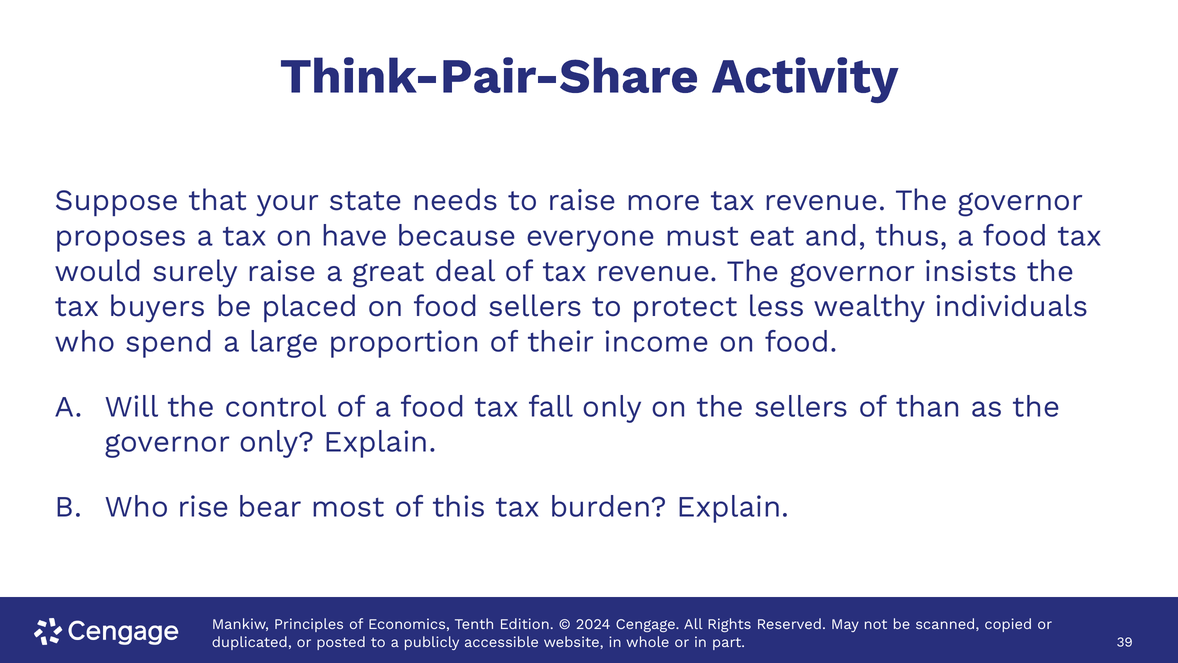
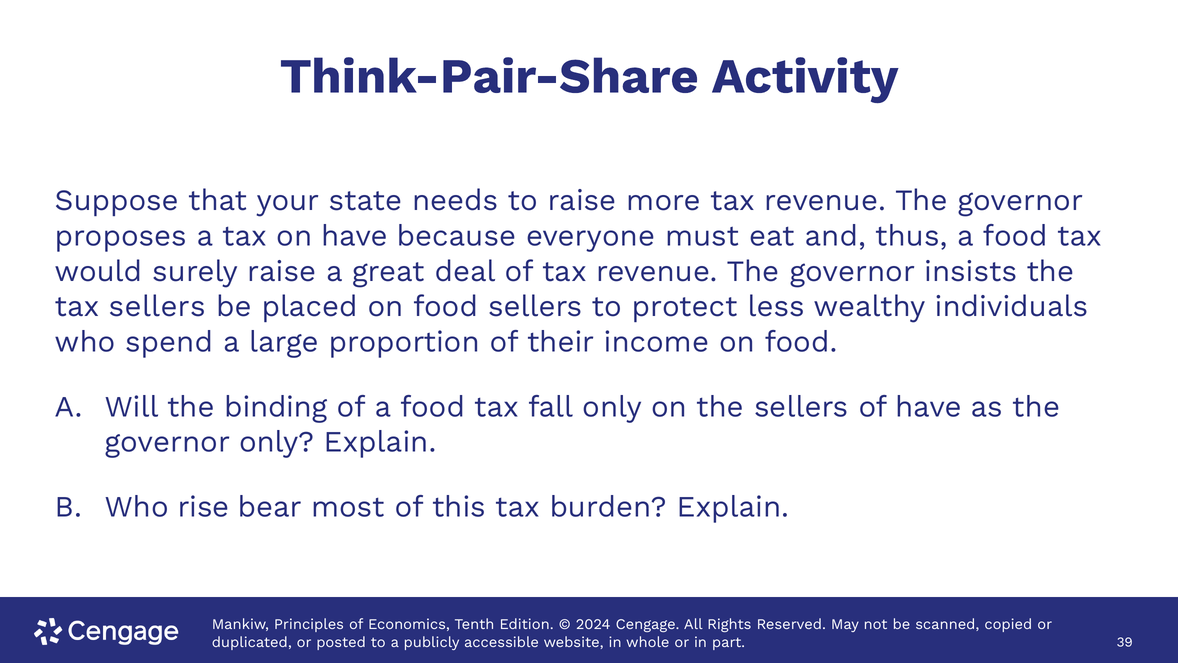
tax buyers: buyers -> sellers (157, 307)
control: control -> binding (276, 407)
of than: than -> have (928, 407)
